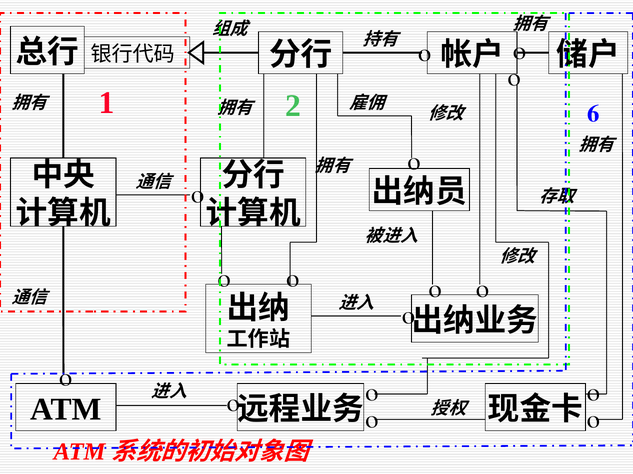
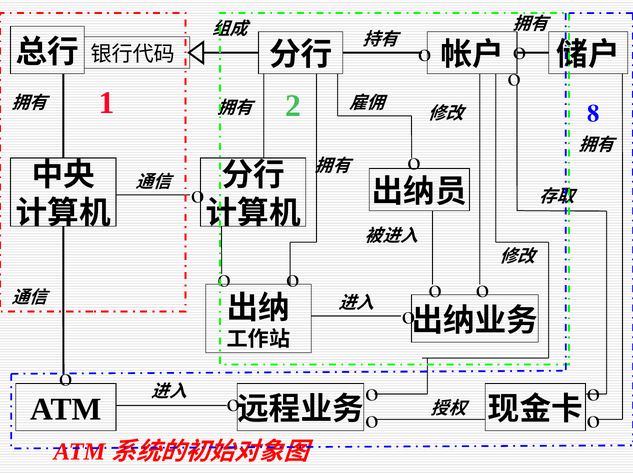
6: 6 -> 8 (594, 114)
